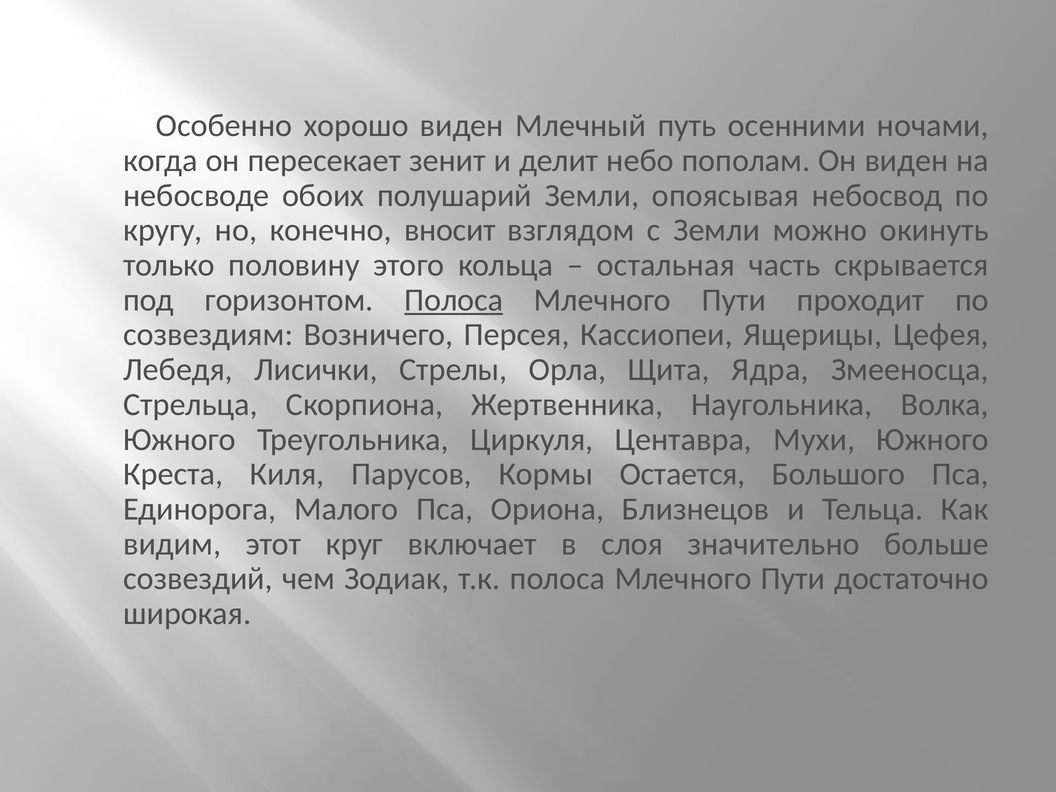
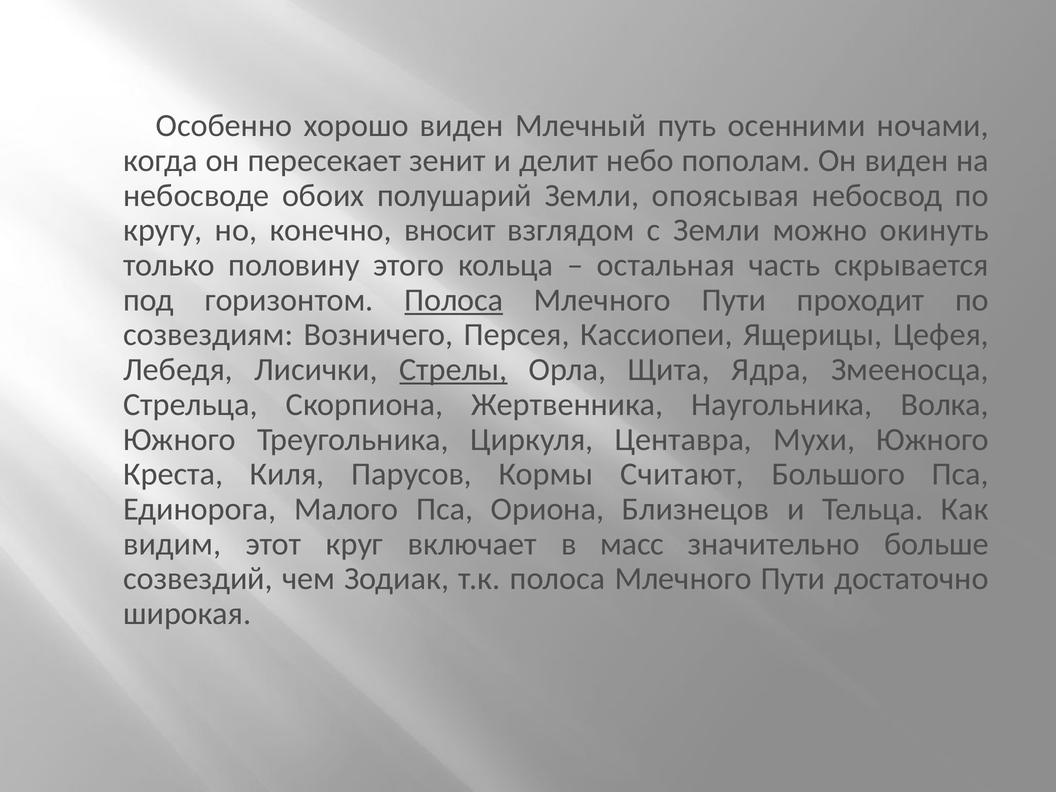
Стрелы underline: none -> present (453, 370)
Остается: Остается -> Считают (682, 474)
слоя: слоя -> масс (632, 544)
